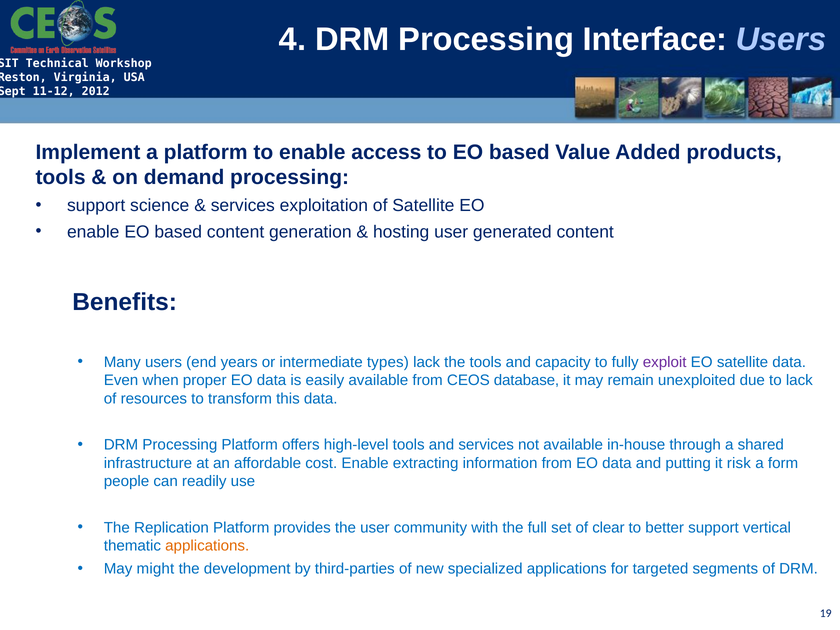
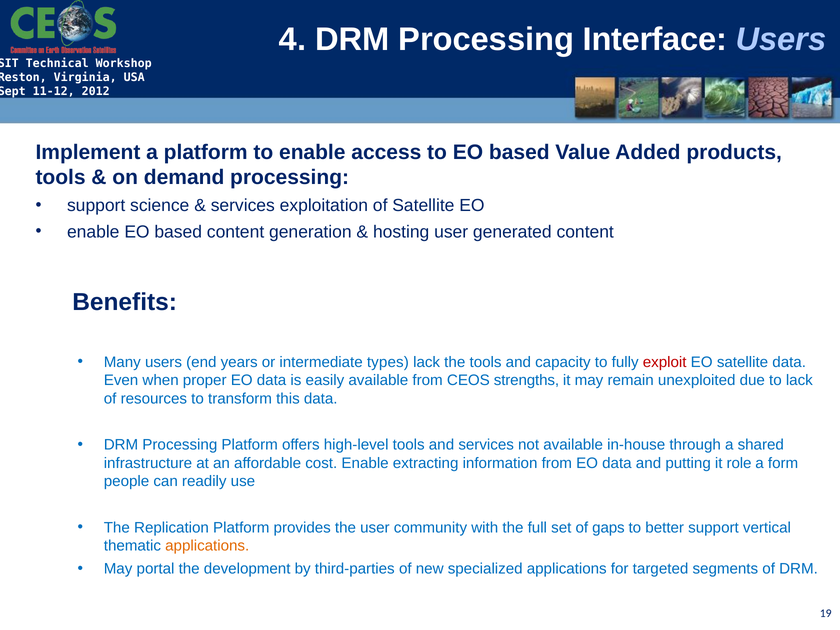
exploit colour: purple -> red (665, 362)
database: database -> strengths (526, 380)
risk: risk -> role (739, 463)
clear: clear -> gaps (608, 527)
might: might -> portal (156, 569)
